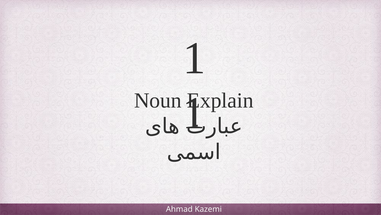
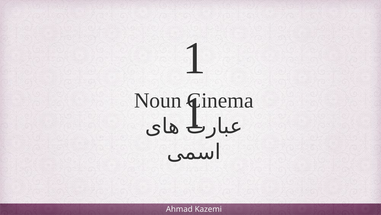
Explain: Explain -> Cinema (220, 100)
